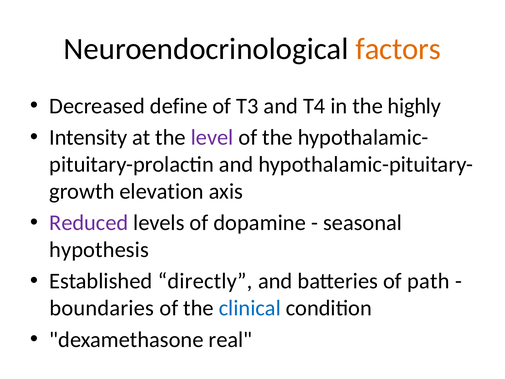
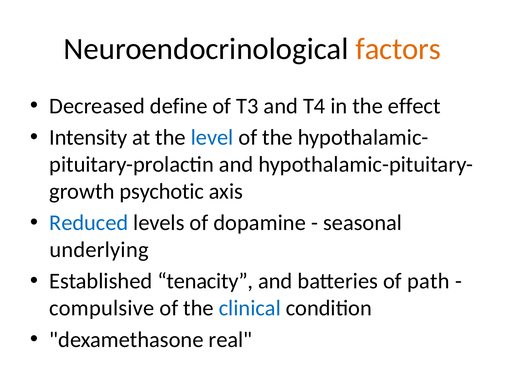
highly: highly -> effect (414, 106)
level colour: purple -> blue (212, 137)
elevation: elevation -> psychotic (162, 191)
Reduced colour: purple -> blue (89, 223)
hypothesis: hypothesis -> underlying (99, 250)
directly: directly -> tenacity (205, 281)
boundaries: boundaries -> compulsive (102, 308)
